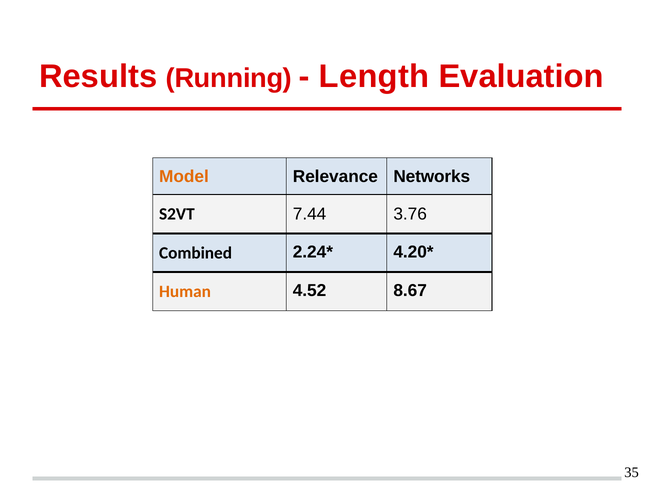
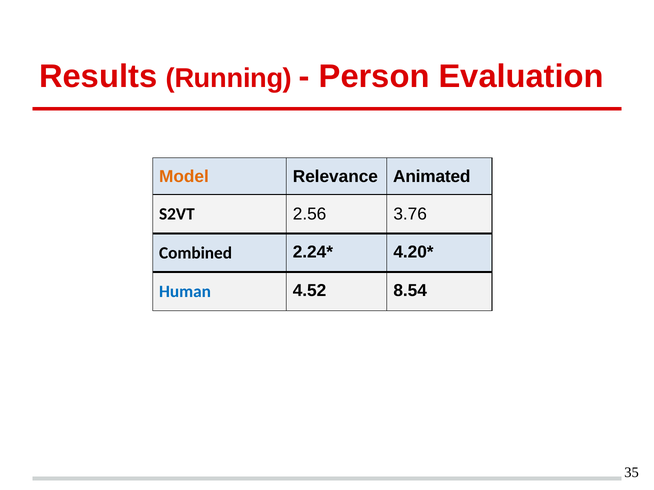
Length: Length -> Person (374, 77)
Networks: Networks -> Animated (432, 177)
7.44: 7.44 -> 2.56 (310, 214)
Human colour: orange -> blue (185, 292)
8.67: 8.67 -> 8.54 (410, 291)
